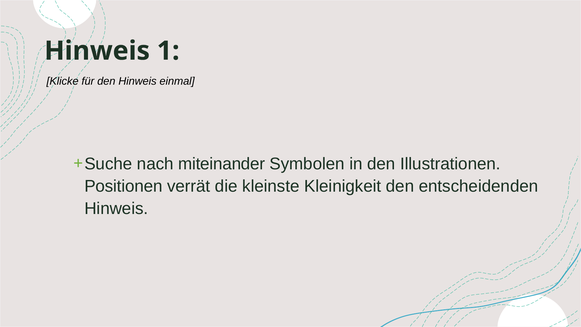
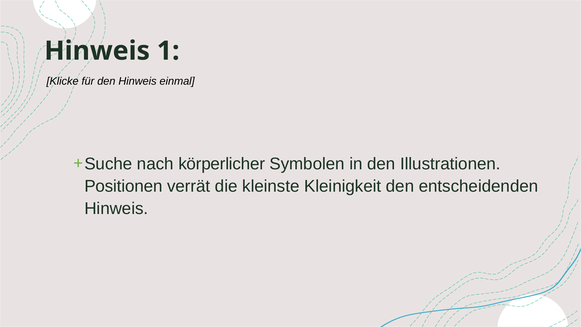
miteinander: miteinander -> körperlicher (222, 164)
